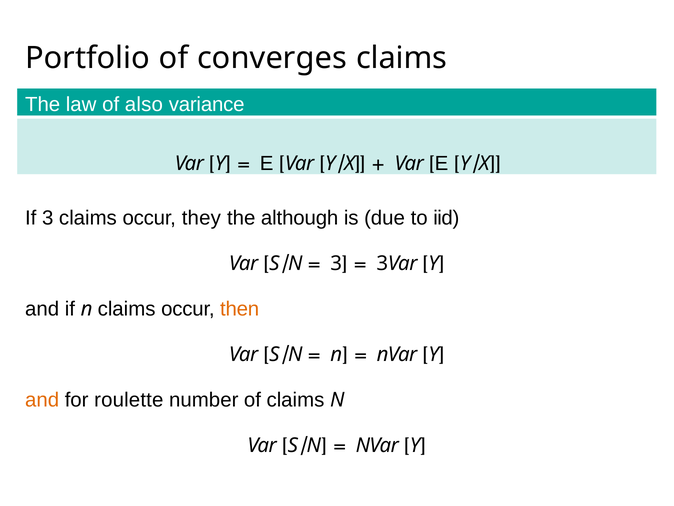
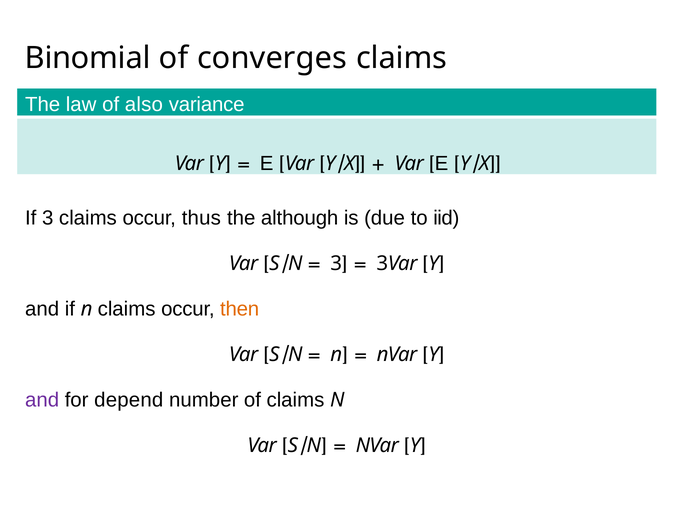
Portfolio: Portfolio -> Binomial (88, 58)
they: they -> thus (201, 218)
and colour: orange -> purple (42, 400)
roulette: roulette -> depend (129, 400)
